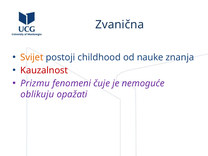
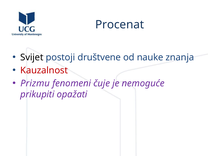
Zvanična: Zvanična -> Procenat (120, 25)
Svijet colour: orange -> black (32, 57)
childhood: childhood -> društvene (99, 57)
oblikuju: oblikuju -> prikupiti (37, 94)
